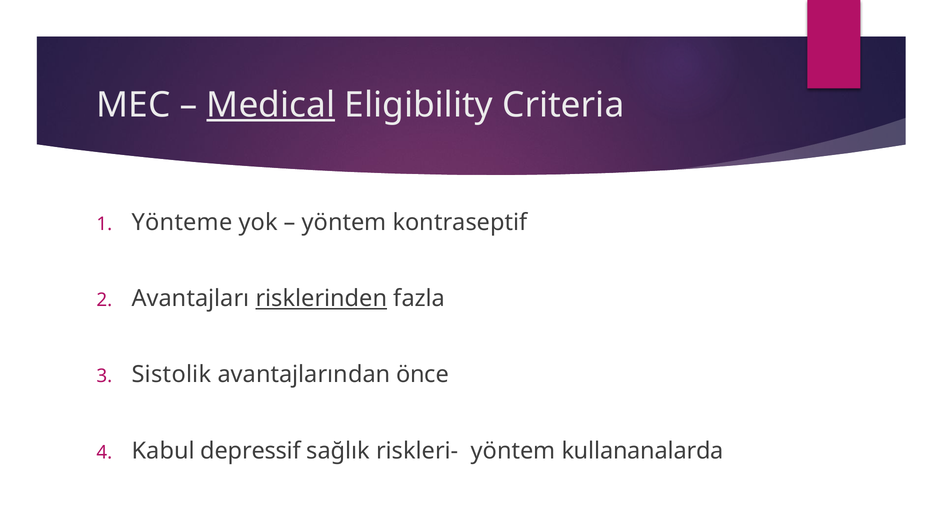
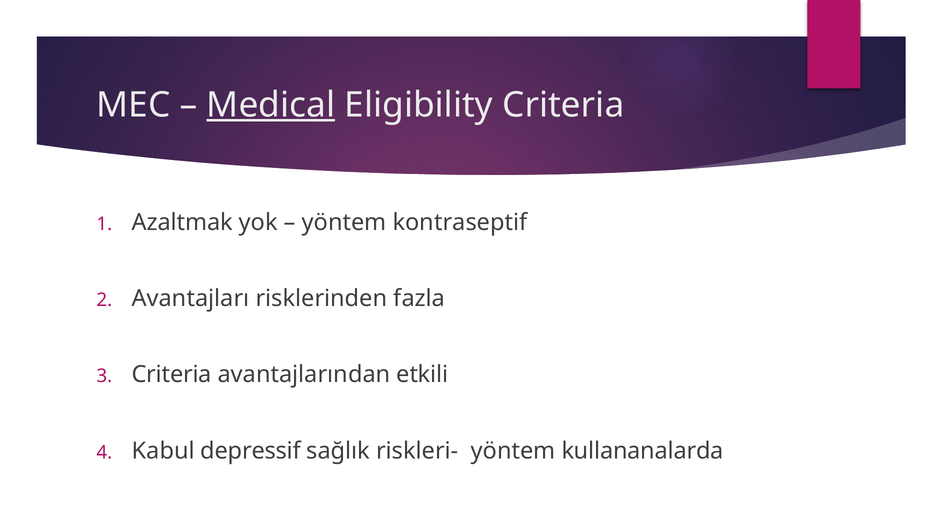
Yönteme: Yönteme -> Azaltmak (182, 222)
risklerinden underline: present -> none (321, 299)
Sistolik: Sistolik -> Criteria (172, 375)
önce: önce -> etkili (422, 375)
